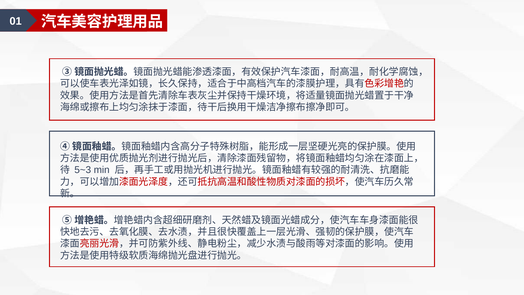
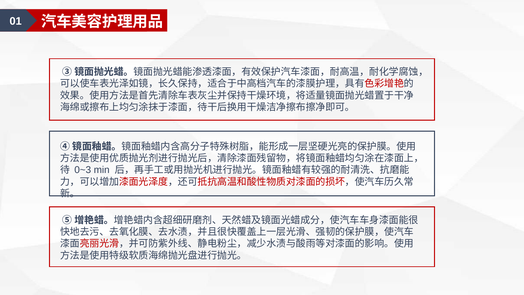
5~3: 5~3 -> 0~3 (83, 170)
